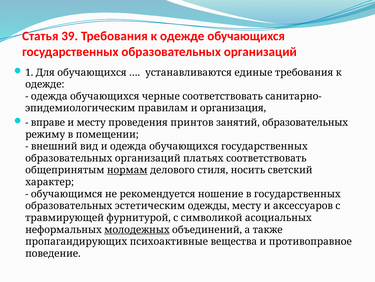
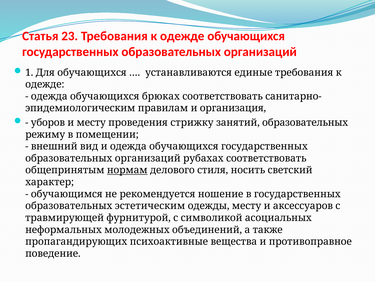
39: 39 -> 23 (70, 36)
черные: черные -> брюках (161, 96)
вправе: вправе -> уборов (48, 122)
принтов: принтов -> стрижку (192, 122)
платьях: платьях -> рубахах (203, 158)
молодежных underline: present -> none (137, 229)
